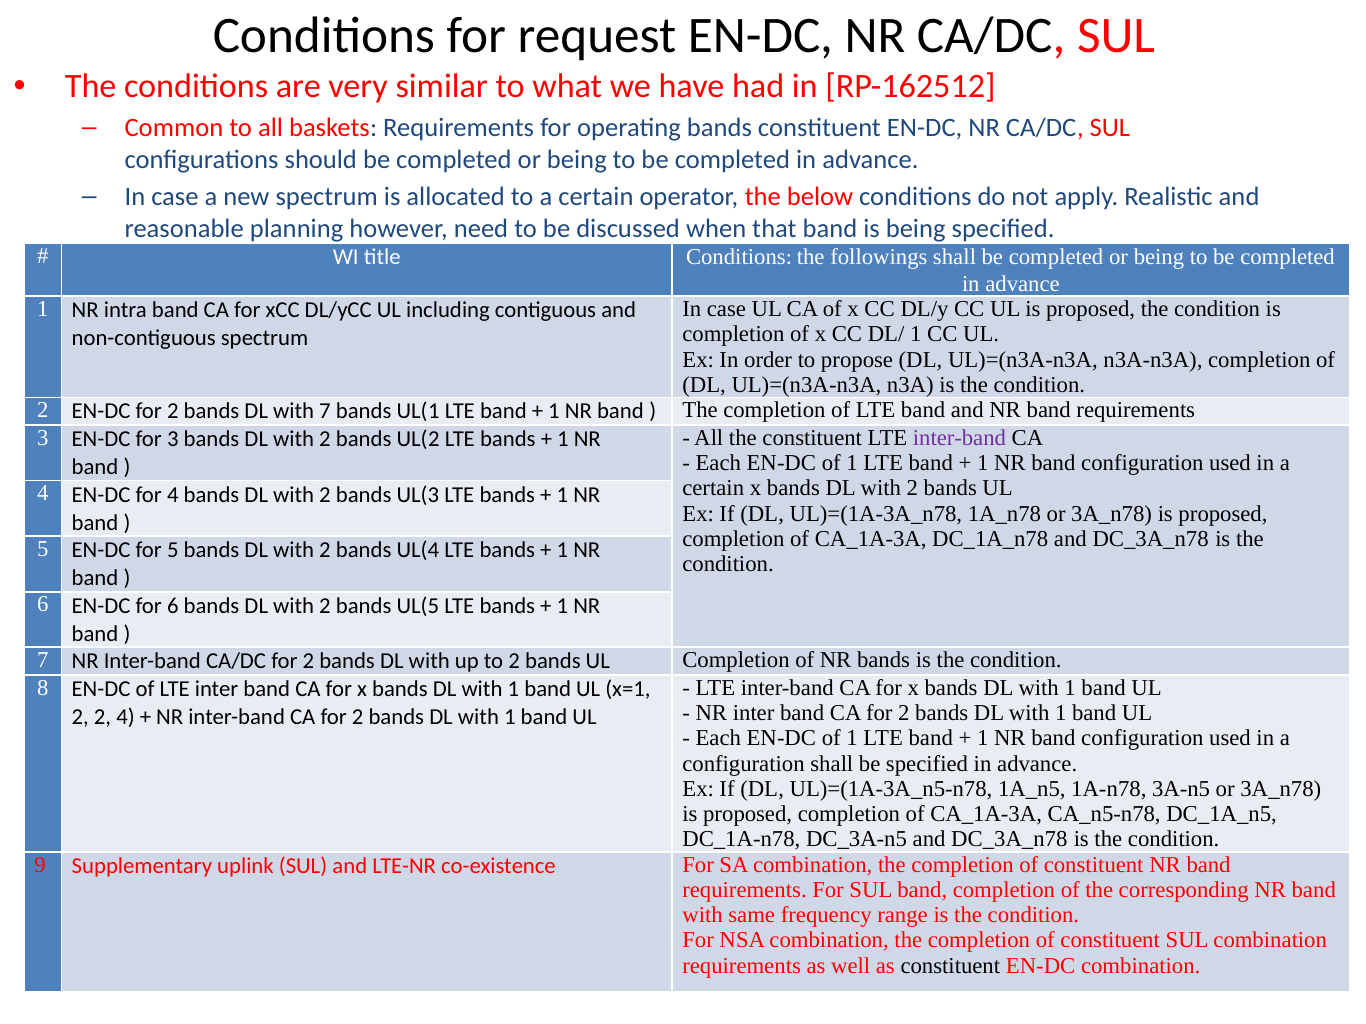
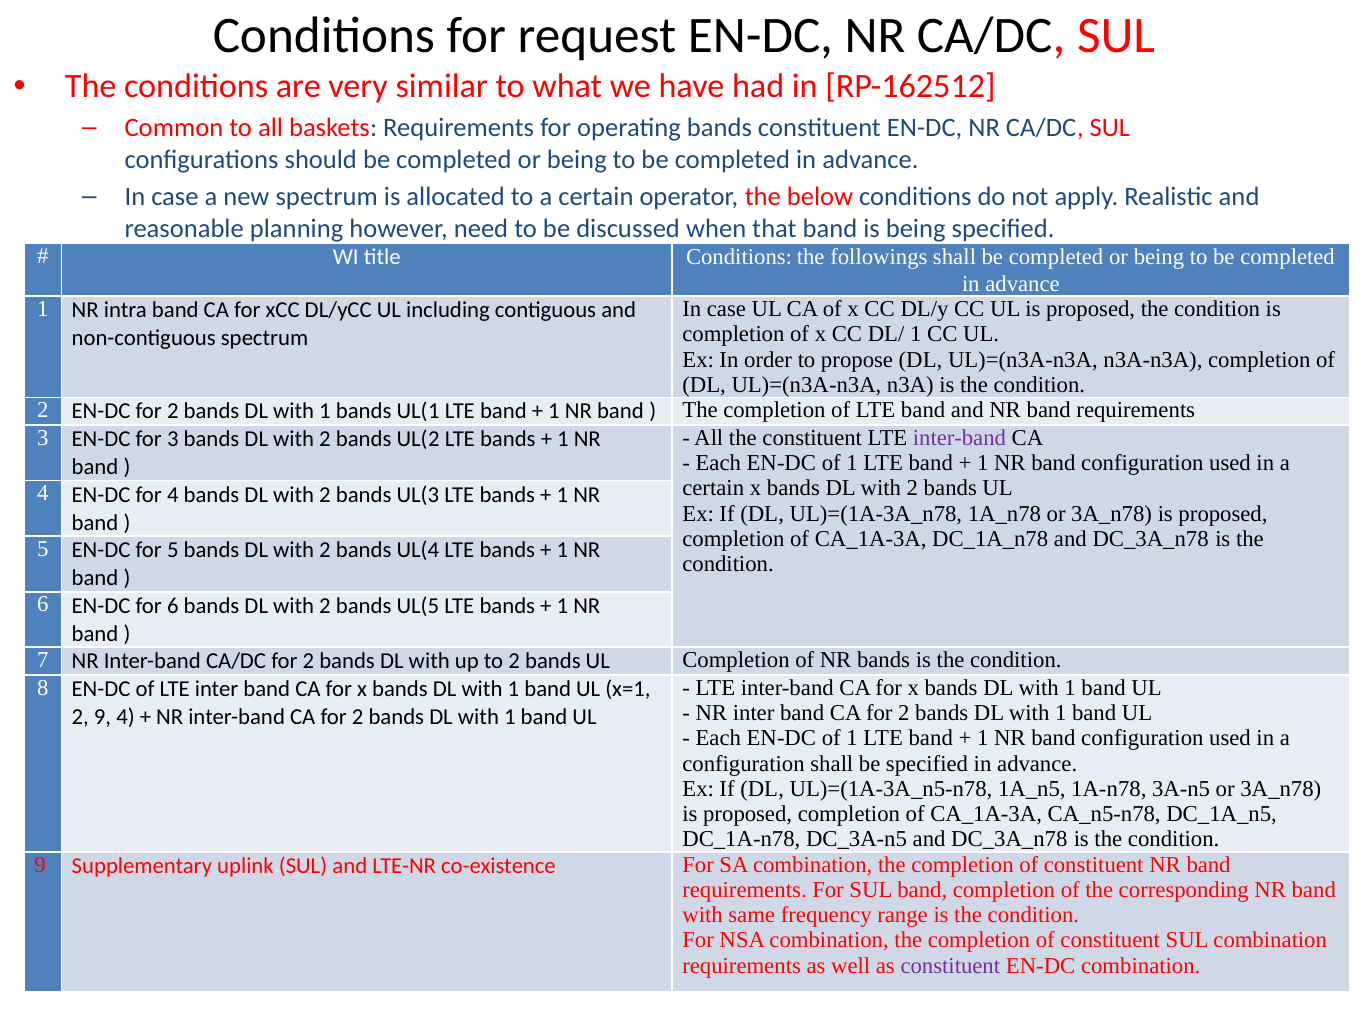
7: 7 -> 1 (325, 412)
2 2: 2 -> 9 (103, 717)
constituent colour: black -> purple (950, 966)
